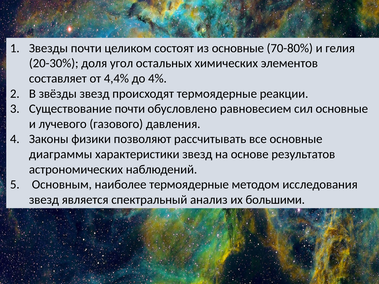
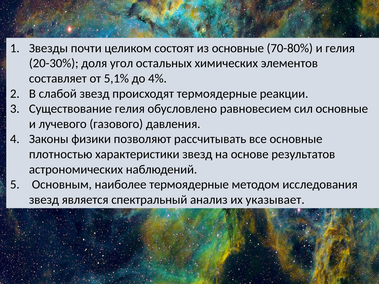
4,4%: 4,4% -> 5,1% (116, 79)
звёзды: звёзды -> слабой (58, 94)
Существование почти: почти -> гелия (130, 109)
диаграммы: диаграммы -> плотностью (61, 154)
большими: большими -> указывает (275, 200)
